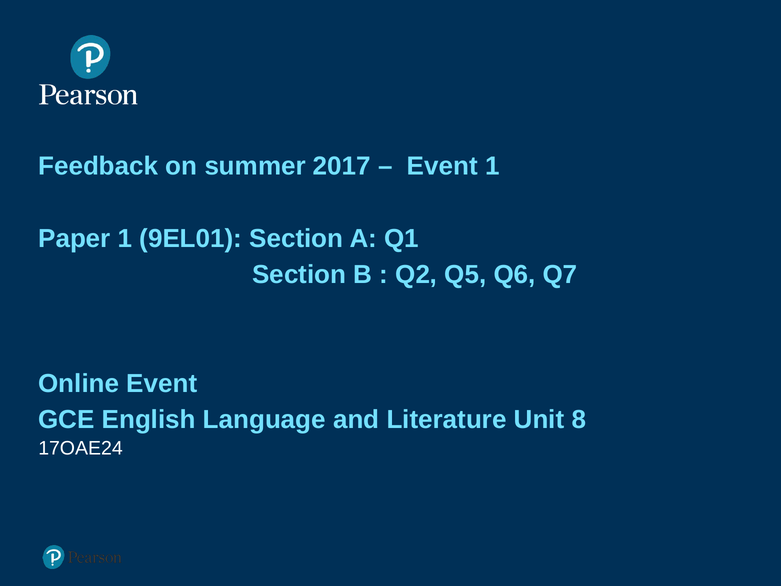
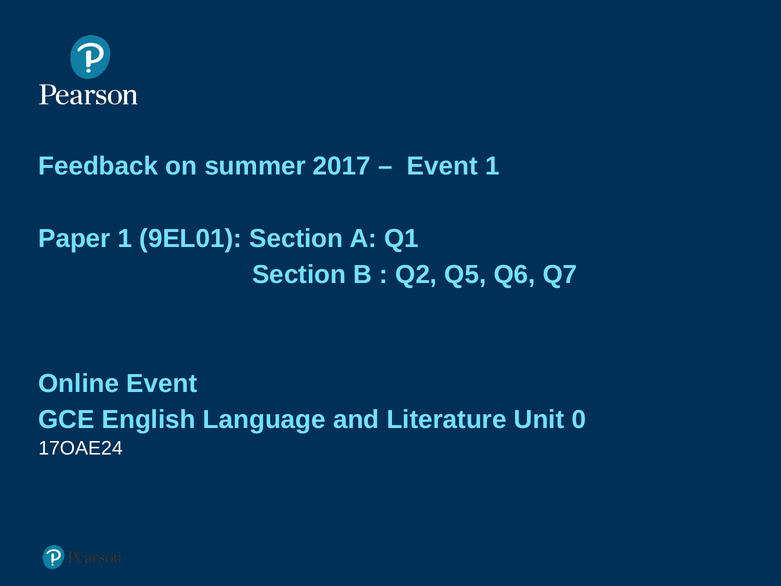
8: 8 -> 0 (579, 419)
